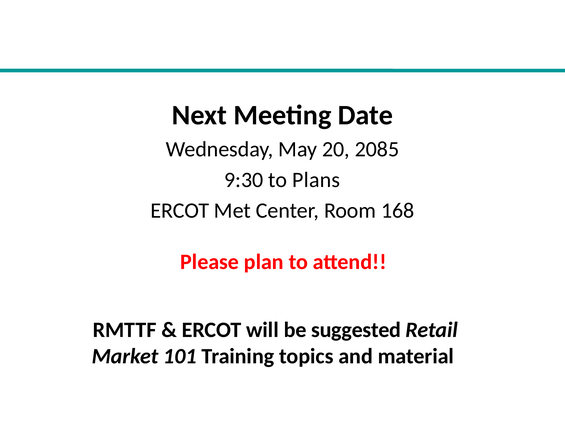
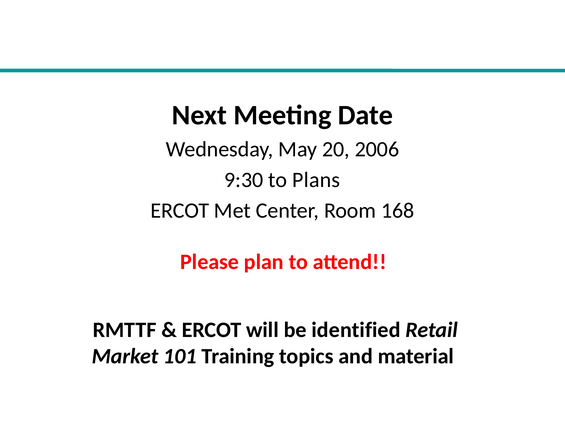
2085: 2085 -> 2006 (377, 149)
suggested: suggested -> identified (356, 331)
